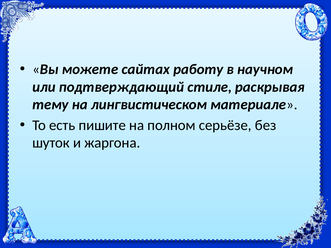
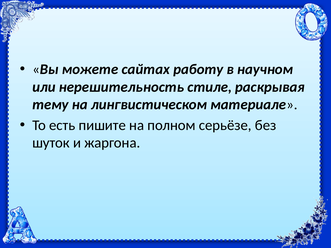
подтверждающий: подтверждающий -> нерешительность (121, 87)
